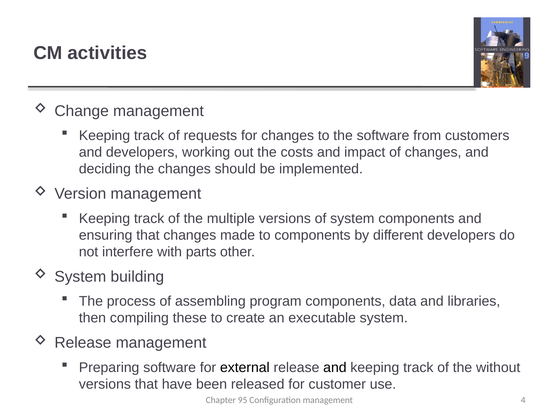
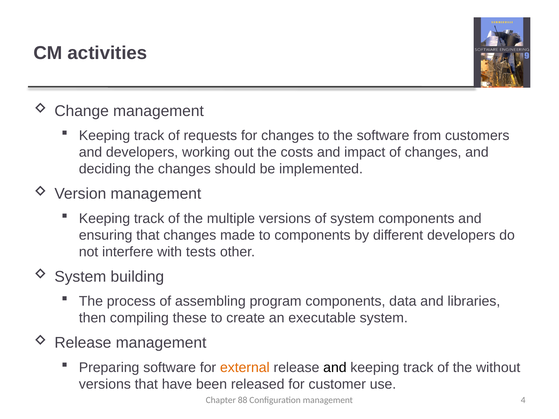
parts: parts -> tests (201, 252)
external colour: black -> orange (245, 368)
95: 95 -> 88 (243, 400)
